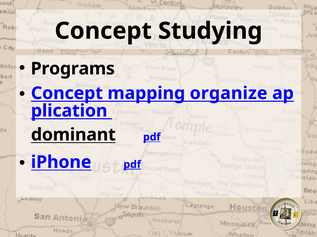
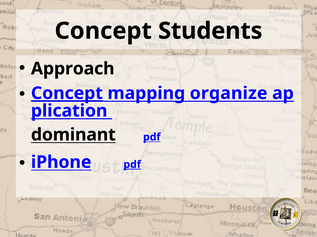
Studying: Studying -> Students (210, 31)
Programs: Programs -> Approach (73, 69)
Concept underline: none -> present (67, 94)
